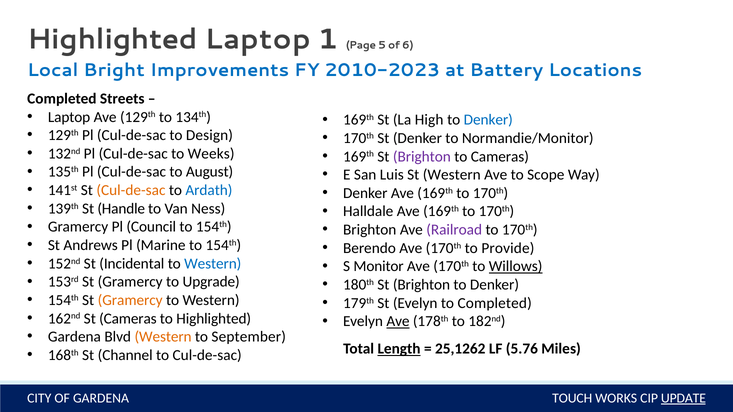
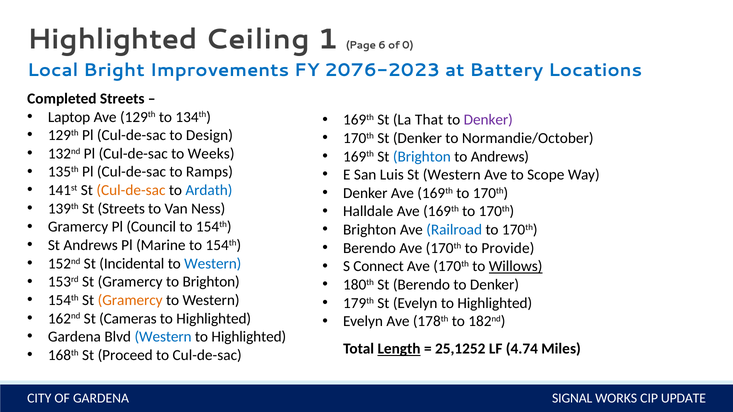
Highlighted Laptop: Laptop -> Ceiling (258, 39)
5: 5 -> 6 (382, 45)
6: 6 -> 0 (408, 45)
2010-2023: 2010-2023 -> 2076-2023 (382, 70)
High: High -> That (429, 120)
Denker colour: blue -> purple (488, 120)
Normandie/Monitor: Normandie/Monitor -> Normandie/October (528, 138)
Brighton colour: purple -> blue (422, 157)
to Cameras: Cameras -> Andrews (500, 157)
August: August -> Ramps (209, 172)
St Handle: Handle -> Streets (121, 209)
Railroad colour: purple -> blue (454, 230)
Monitor: Monitor -> Connect (379, 267)
to Upgrade: Upgrade -> Brighton (211, 282)
180th St Brighton: Brighton -> Berendo (421, 285)
Evelyn to Completed: Completed -> Highlighted (495, 303)
Ave underline: present -> none (398, 322)
Western colour: orange -> blue (163, 337)
September: September -> Highlighted (249, 337)
25,1262: 25,1262 -> 25,1252 (460, 349)
5.76: 5.76 -> 4.74 (522, 349)
Channel: Channel -> Proceed (125, 355)
TOUCH: TOUCH -> SIGNAL (572, 398)
UPDATE underline: present -> none (683, 398)
